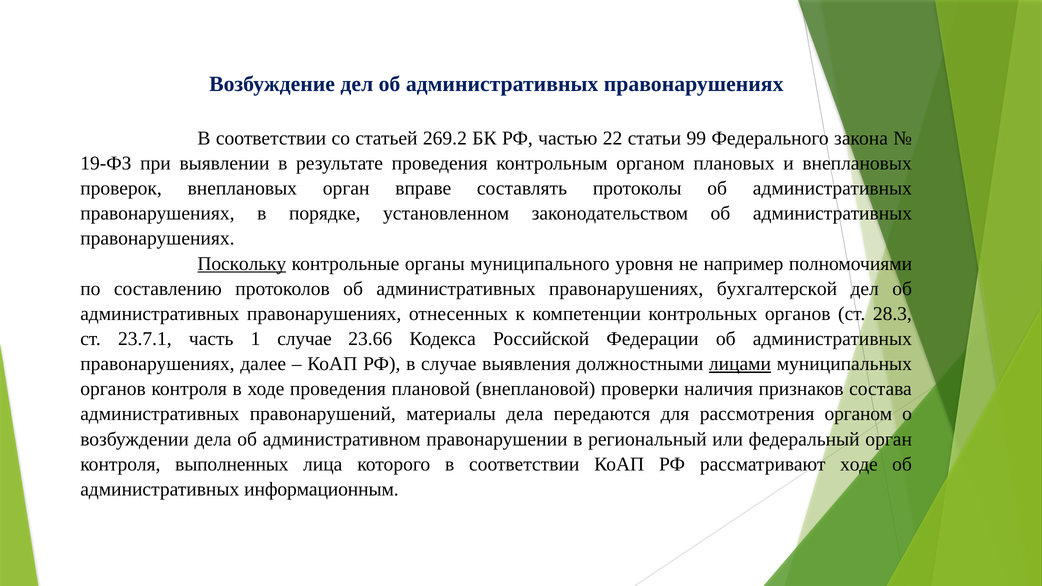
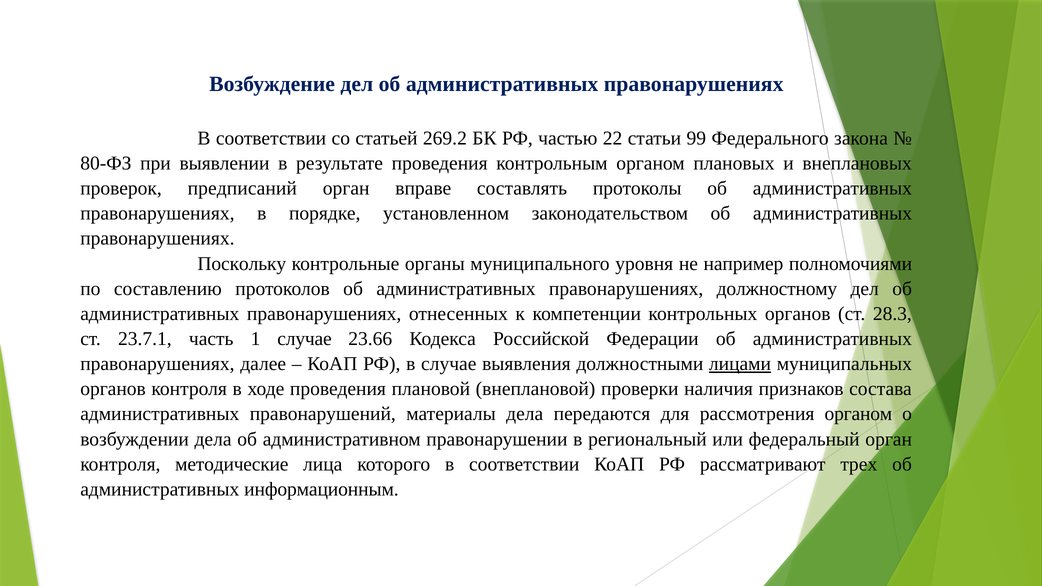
19-ФЗ: 19-ФЗ -> 80-ФЗ (106, 163)
проверок внеплановых: внеплановых -> предписаний (242, 188)
Поскольку underline: present -> none (242, 264)
бухгалтерской: бухгалтерской -> должностному (777, 289)
выполненных: выполненных -> методические (232, 464)
рассматривают ходе: ходе -> трех (859, 464)
